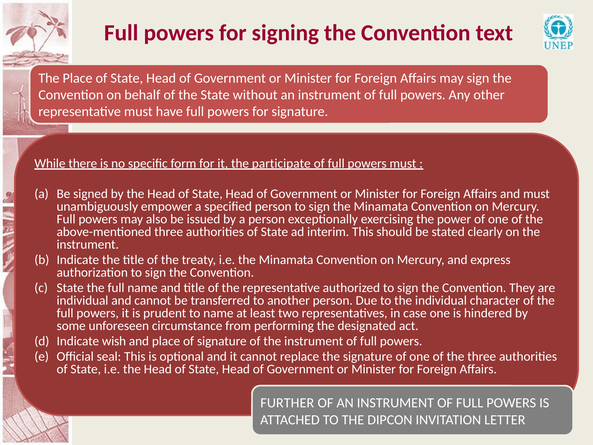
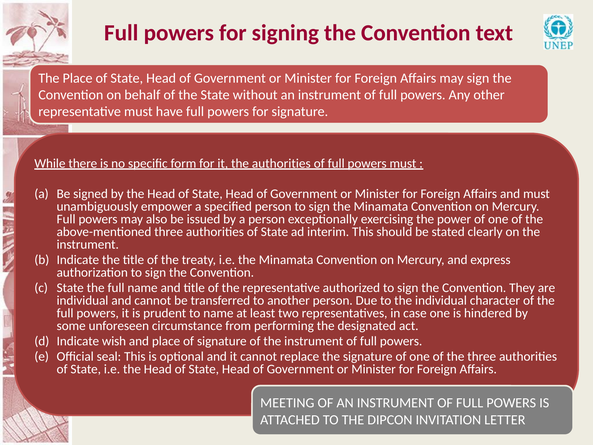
the participate: participate -> authorities (281, 163)
FURTHER: FURTHER -> MEETING (287, 403)
